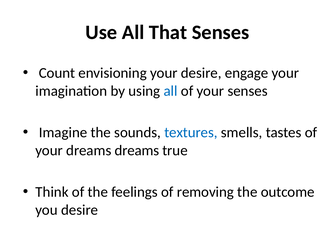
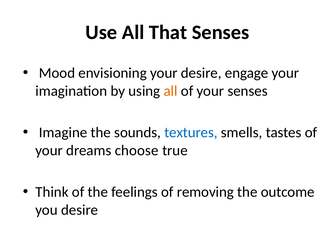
Count: Count -> Mood (57, 73)
all colour: blue -> orange (171, 91)
dreams dreams: dreams -> choose (137, 151)
